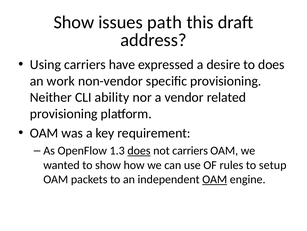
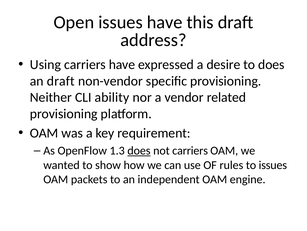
Show: Show -> Open (74, 22)
issues path: path -> have (165, 22)
an work: work -> draft (61, 81)
to setup: setup -> issues (273, 165)
OAM underline: present -> none (215, 179)
